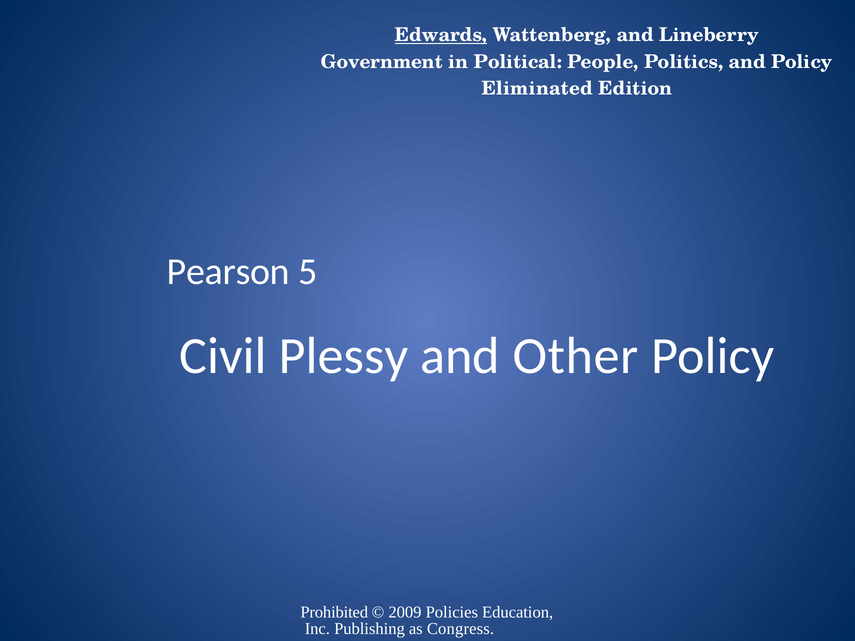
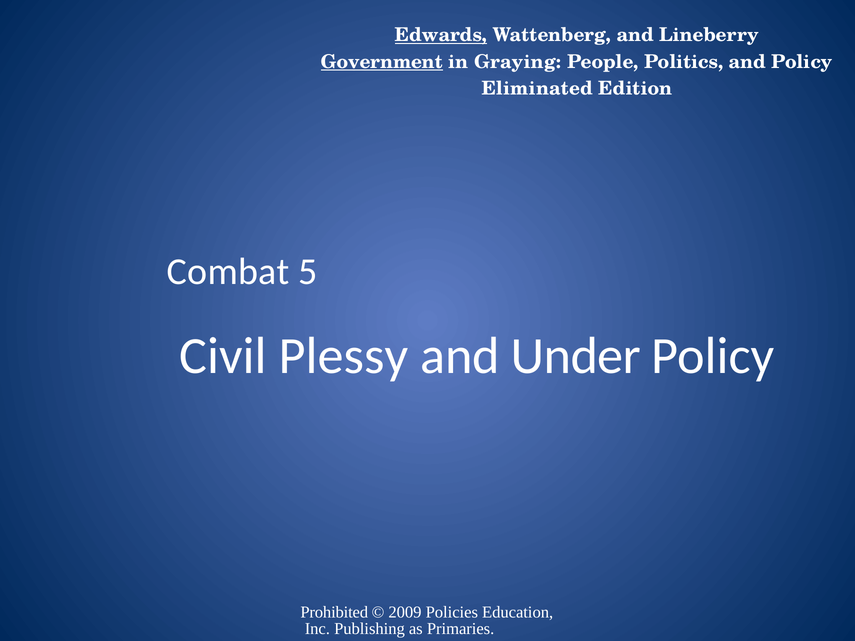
Government underline: none -> present (382, 62)
Political: Political -> Graying (518, 62)
Pearson: Pearson -> Combat (228, 272)
Other: Other -> Under (576, 356)
Congress: Congress -> Primaries (461, 629)
